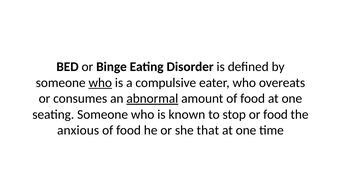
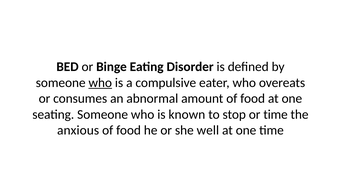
abnormal underline: present -> none (152, 98)
or food: food -> time (276, 114)
that: that -> well (208, 130)
